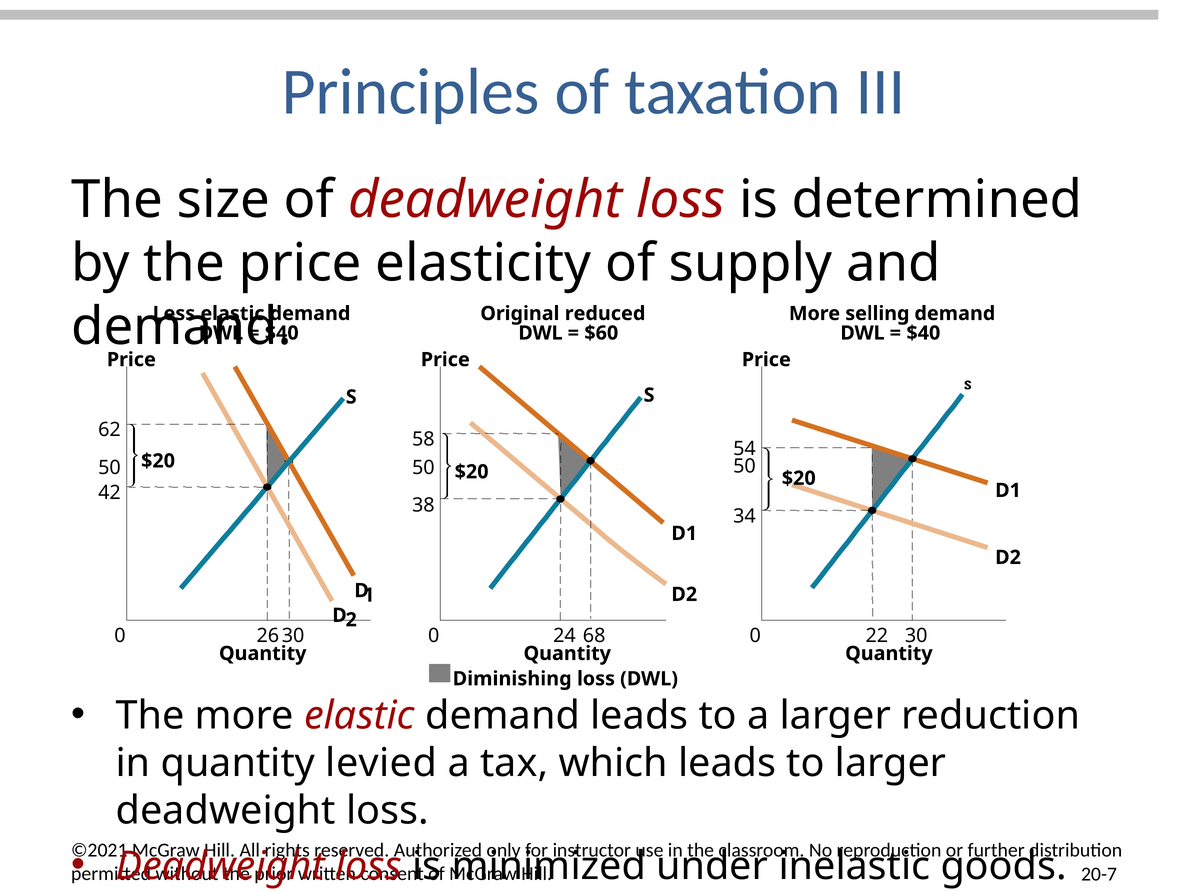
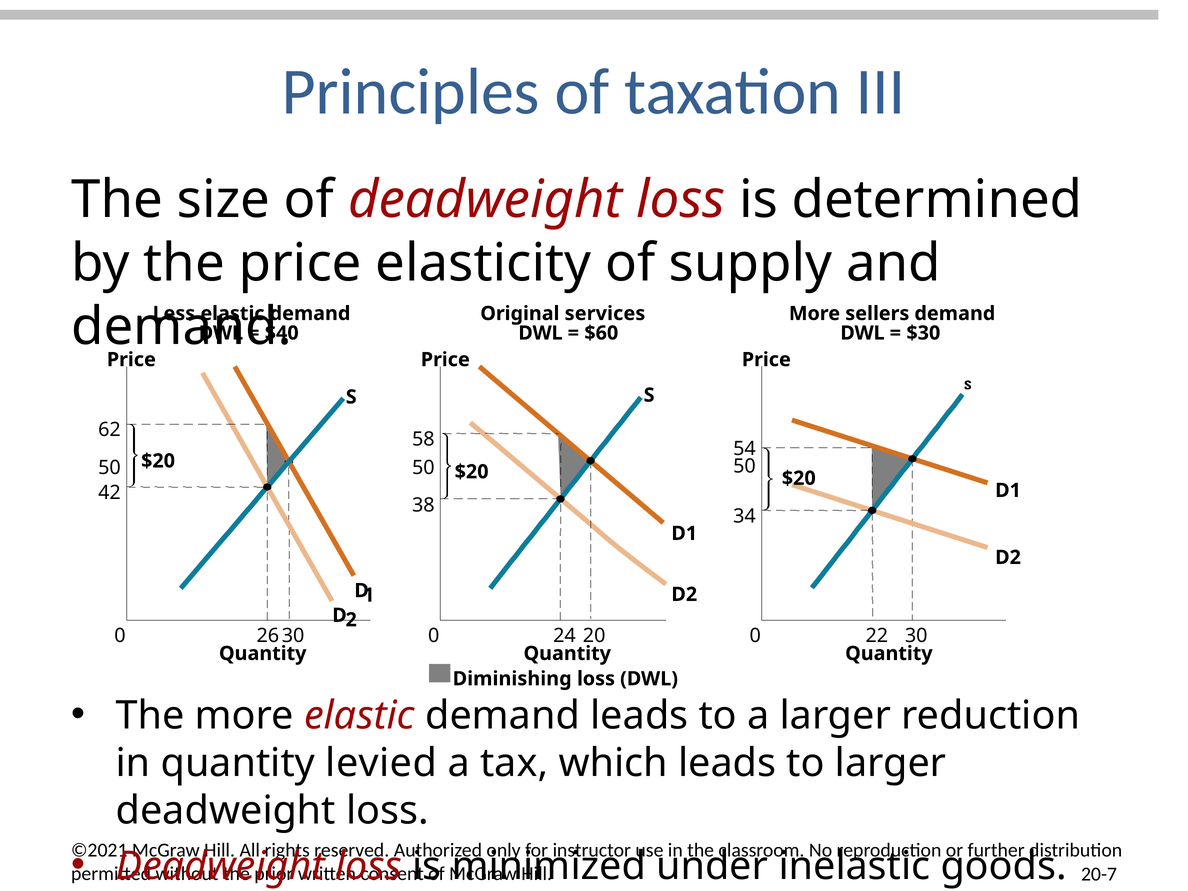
reduced: reduced -> services (605, 314)
selling: selling -> sellers (877, 314)
$40: $40 -> $30 (923, 333)
68: 68 -> 20 (594, 636)
